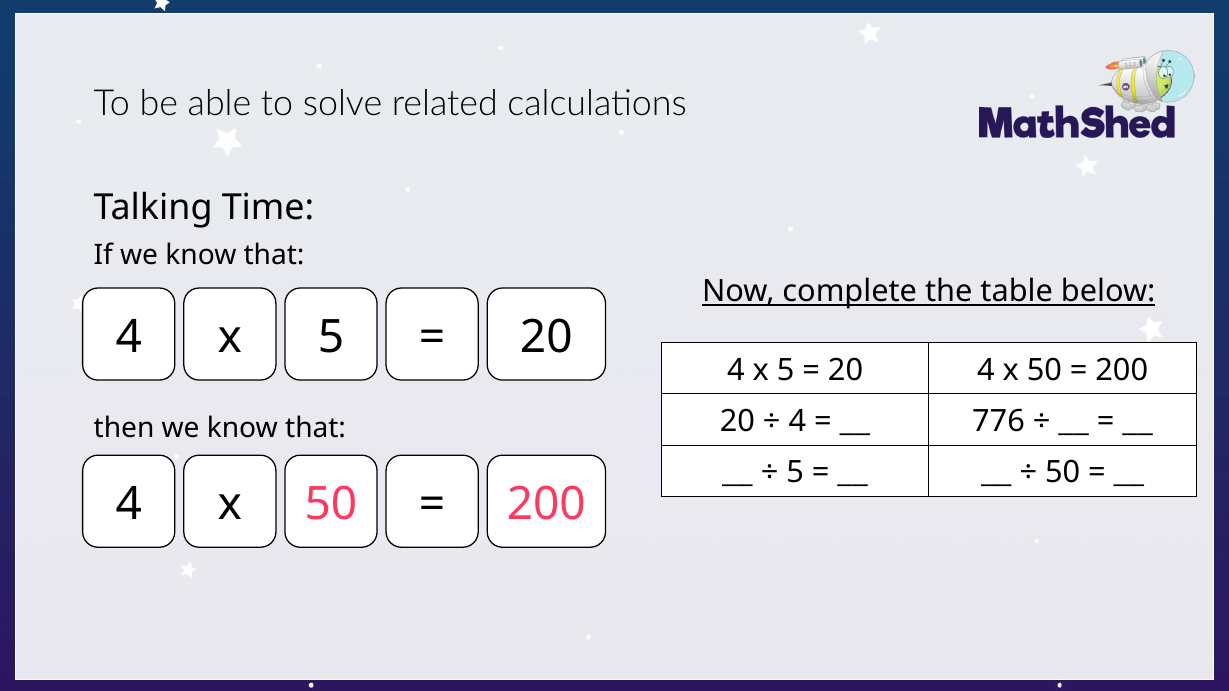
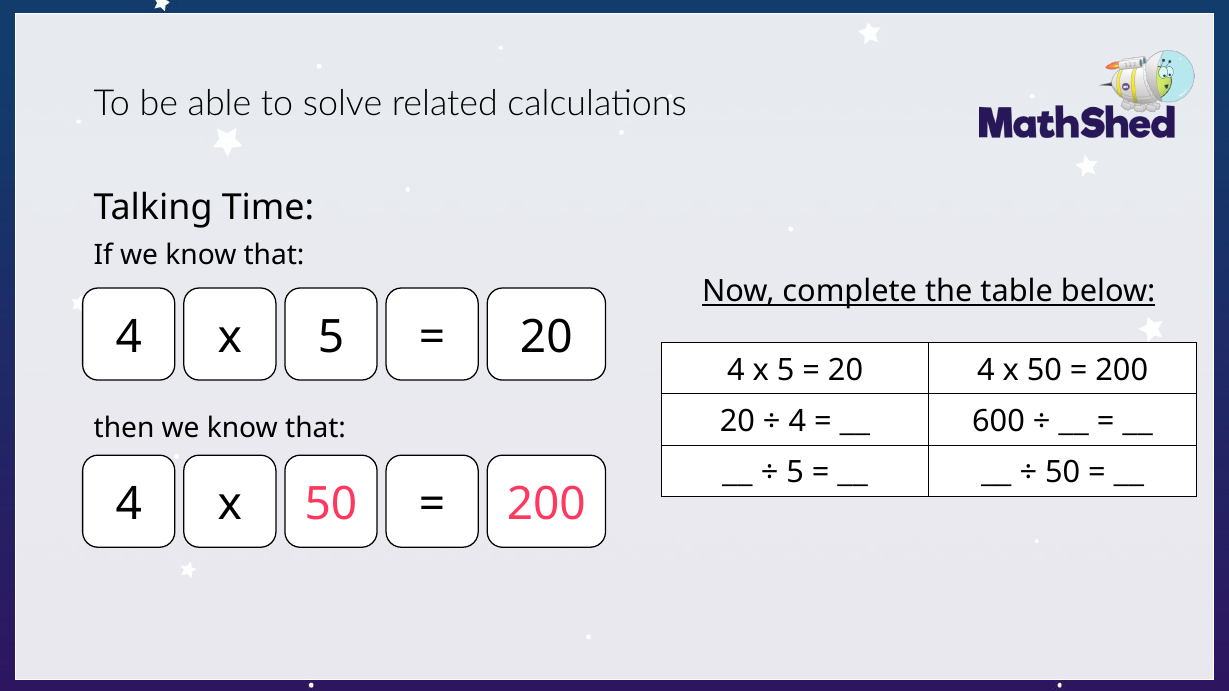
776: 776 -> 600 (999, 421)
